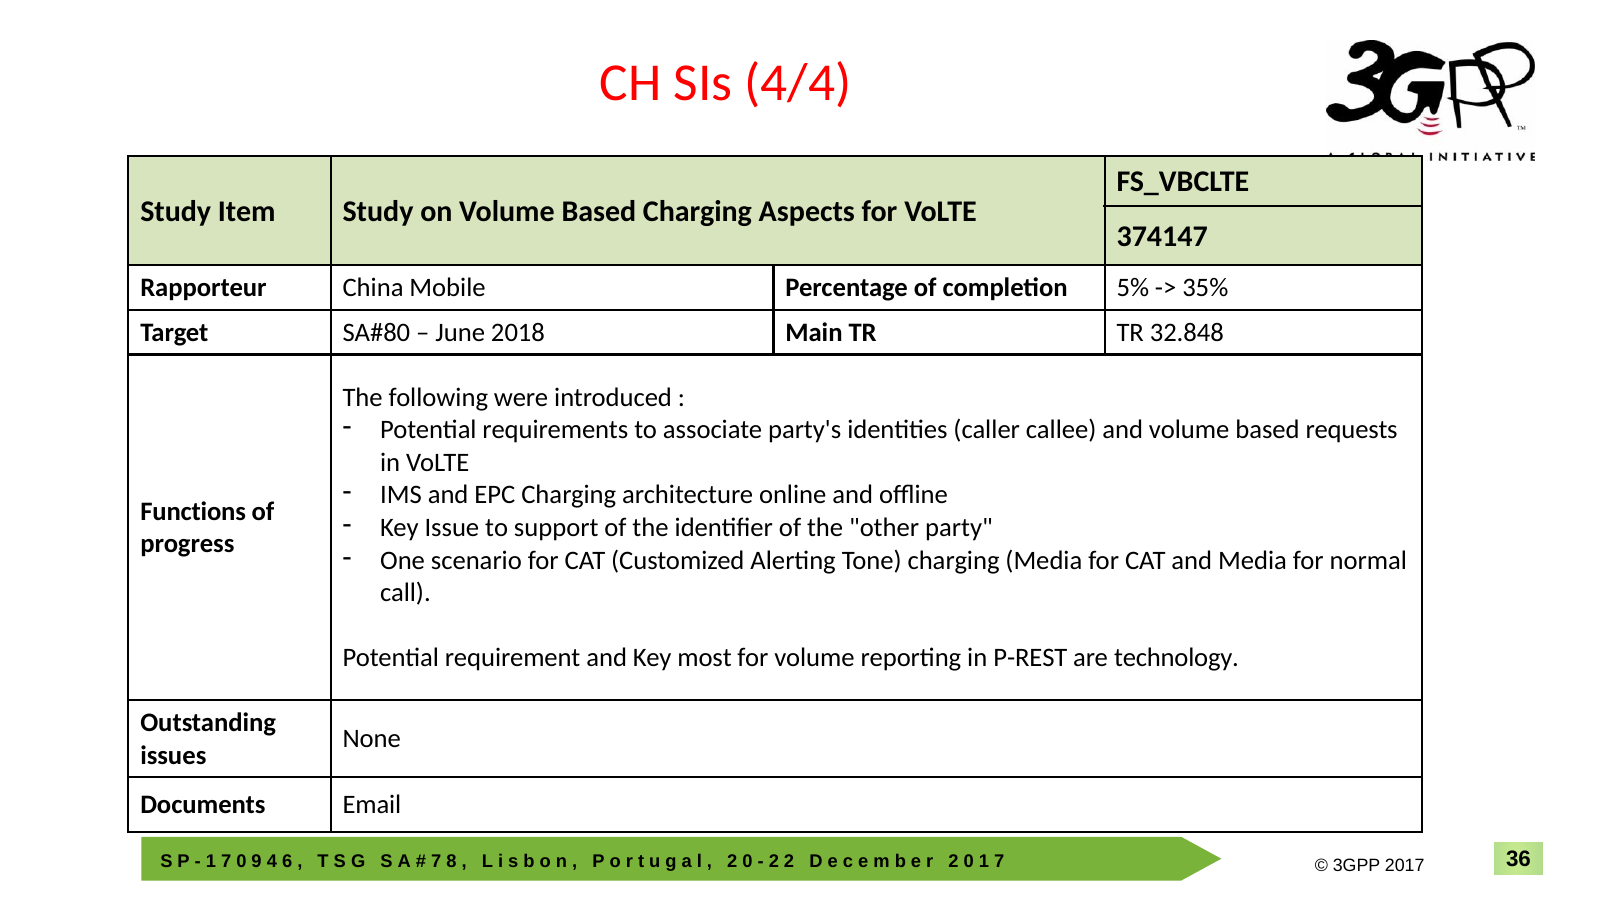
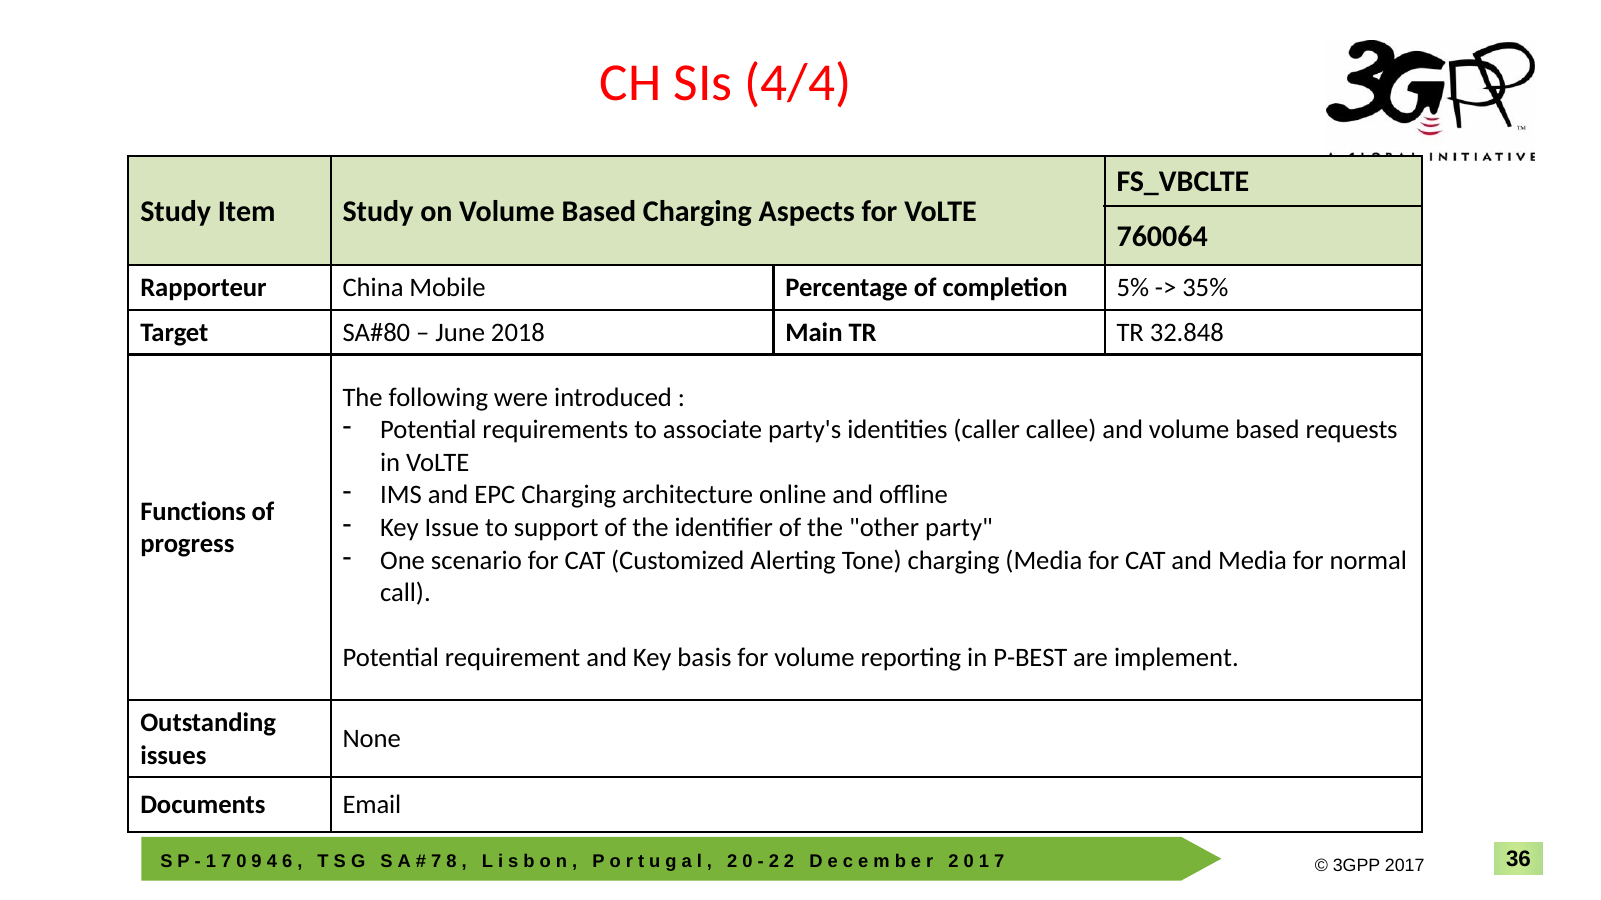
374147: 374147 -> 760064 (1162, 236)
most: most -> basis (704, 658)
P-REST: P-REST -> P-BEST (1030, 658)
technology: technology -> implement (1176, 658)
